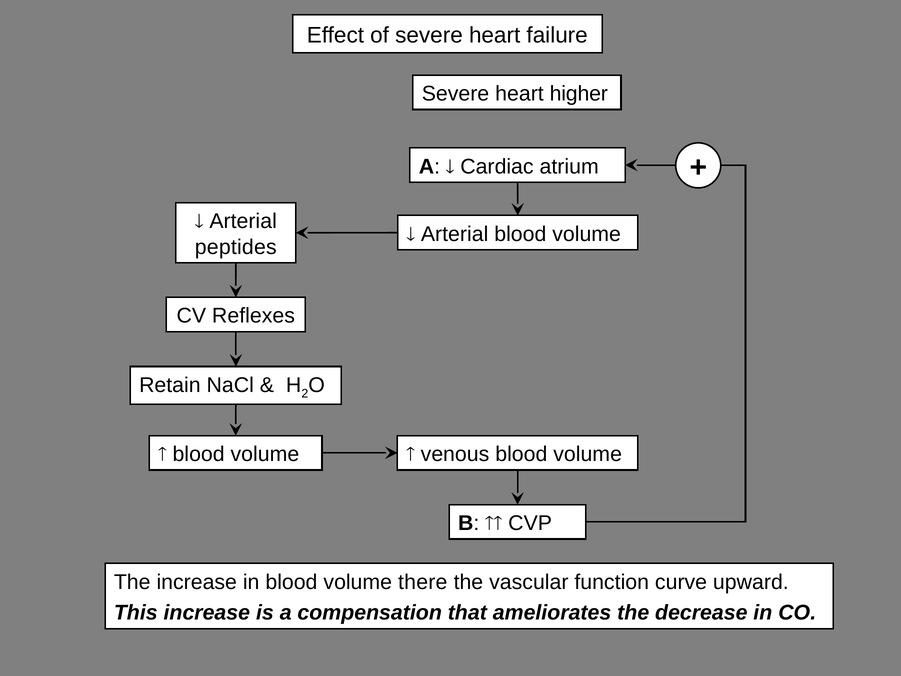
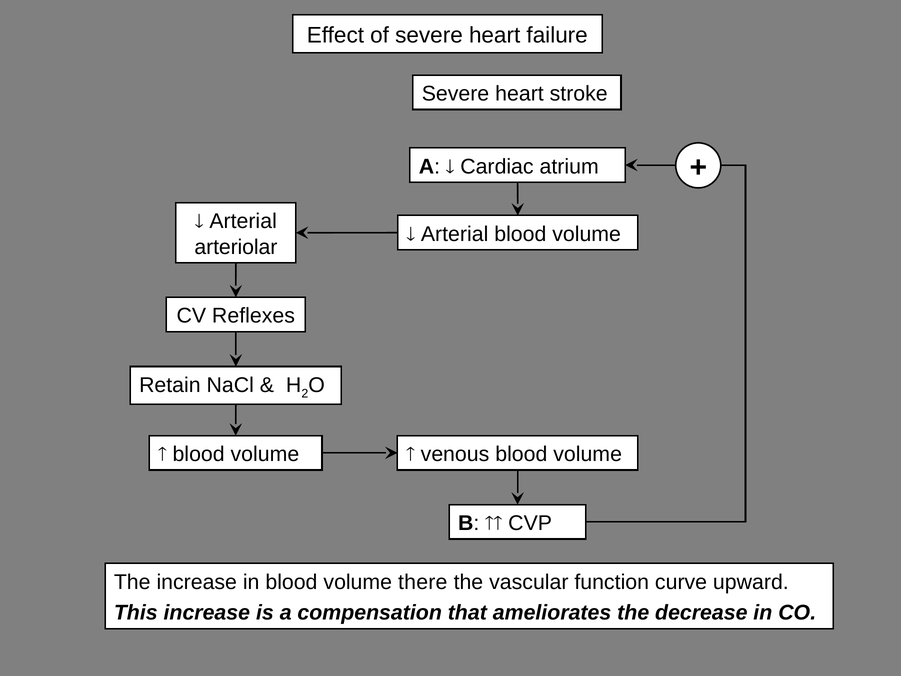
higher: higher -> stroke (579, 94)
peptides: peptides -> arteriolar (236, 247)
